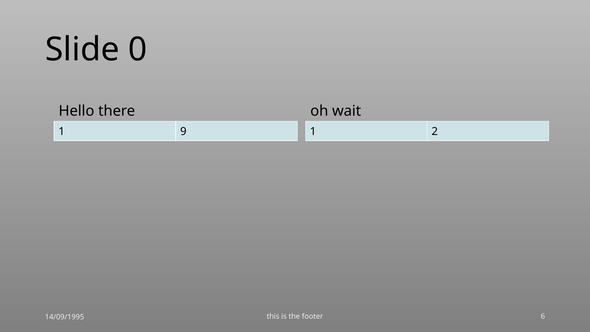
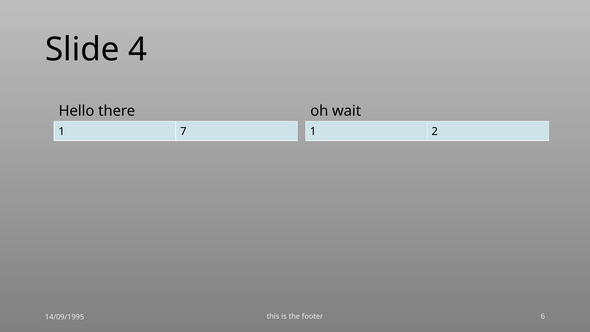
0: 0 -> 4 (138, 50)
9: 9 -> 7 (183, 131)
